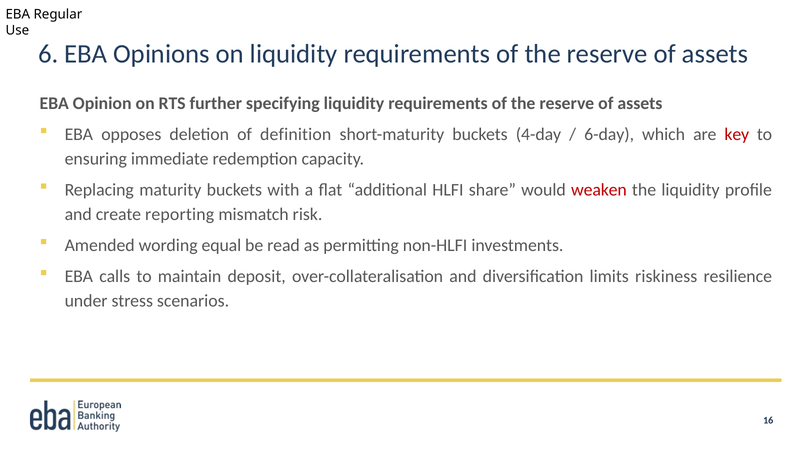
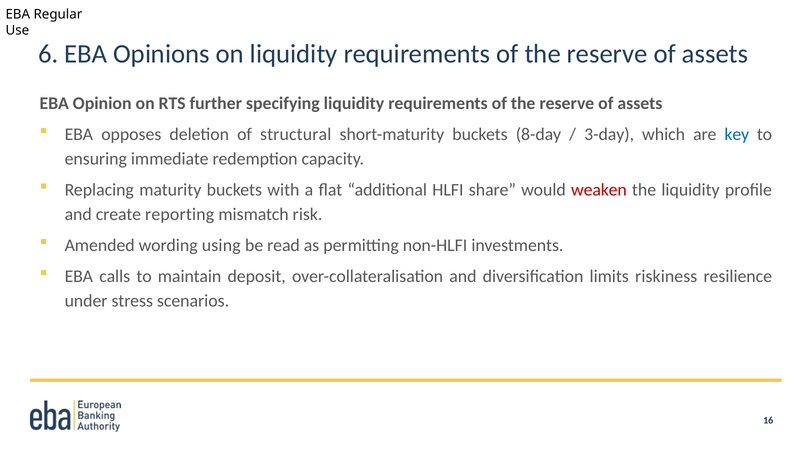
definition: definition -> structural (296, 135)
4-day: 4-day -> 8-day (538, 135)
6-day: 6-day -> 3-day (609, 135)
key colour: red -> blue (737, 135)
equal: equal -> using (221, 245)
